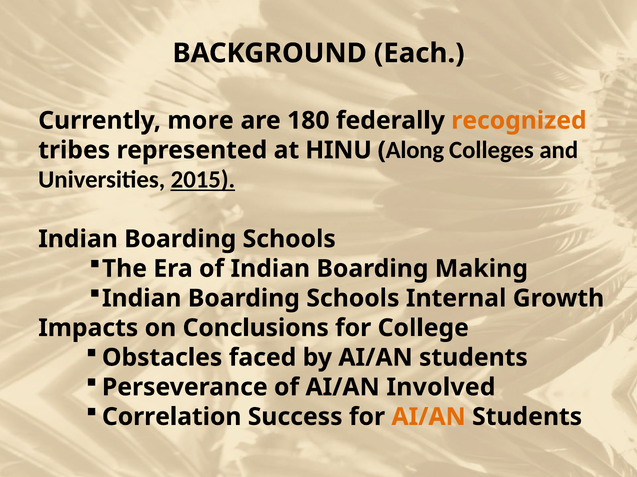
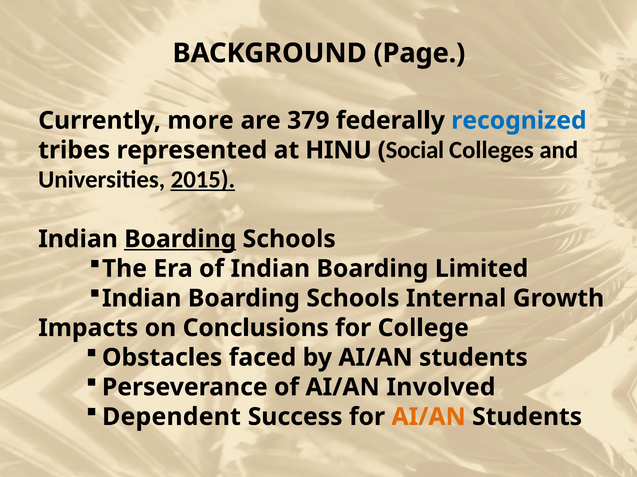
Each: Each -> Page (419, 53)
180: 180 -> 379 (308, 121)
recognized colour: orange -> blue (519, 121)
Along: Along -> Social (415, 150)
Boarding underline: none -> present (180, 239)
Making: Making -> Limited (482, 269)
Correlation: Correlation -> Dependent (172, 417)
